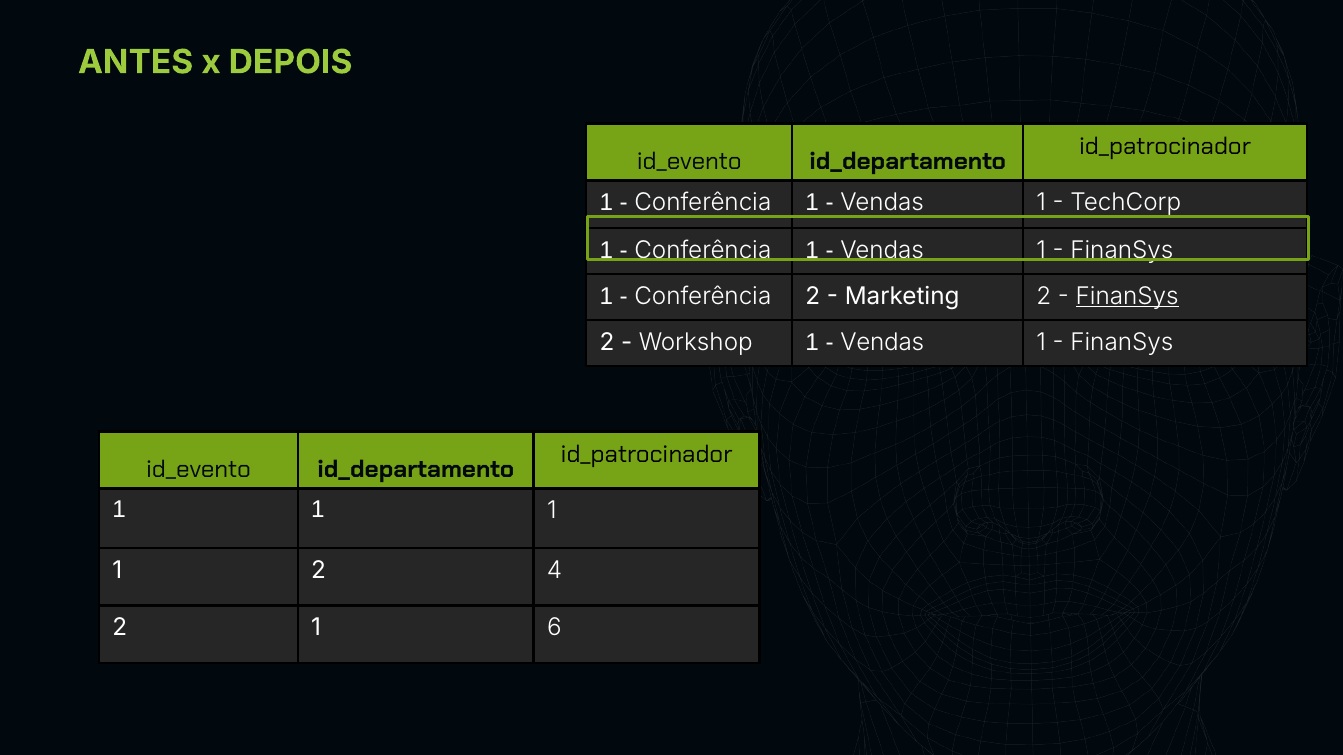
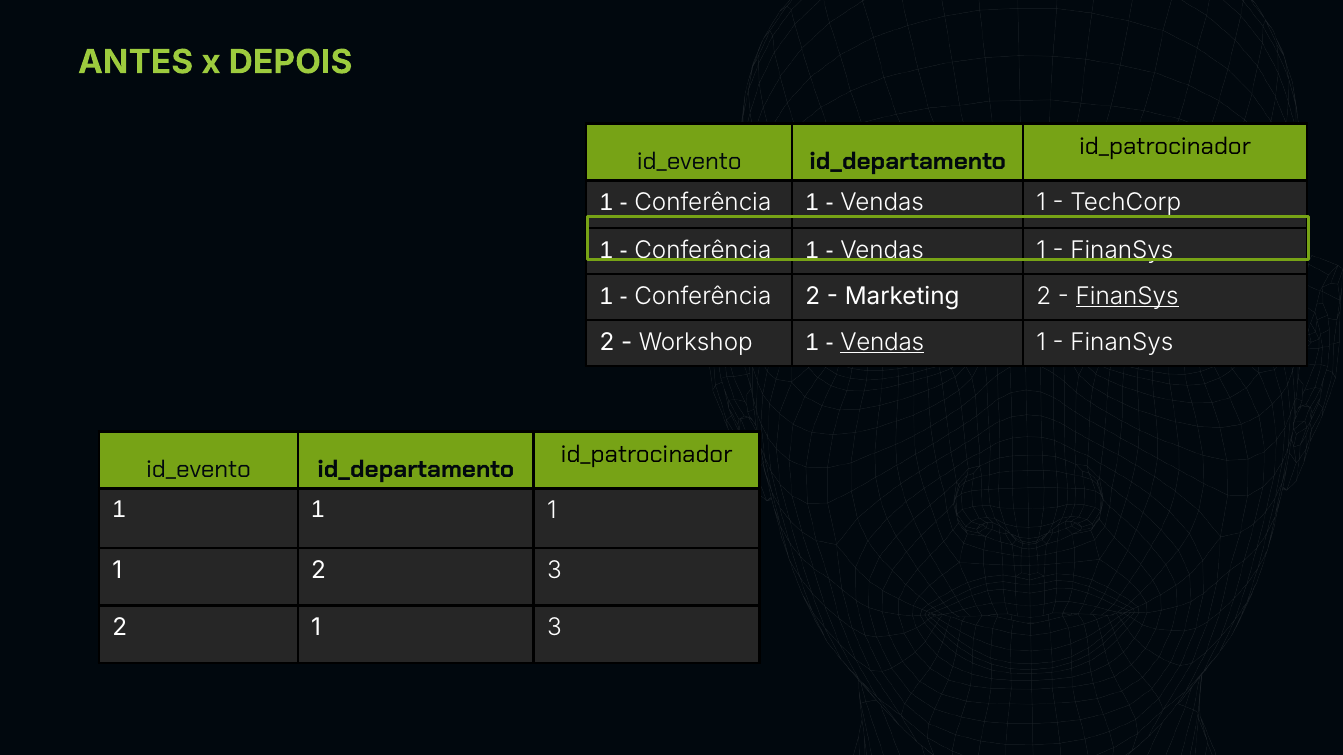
Vendas underline: none -> present (882, 342)
2 4: 4 -> 3 (554, 570)
1 6: 6 -> 3 (554, 628)
